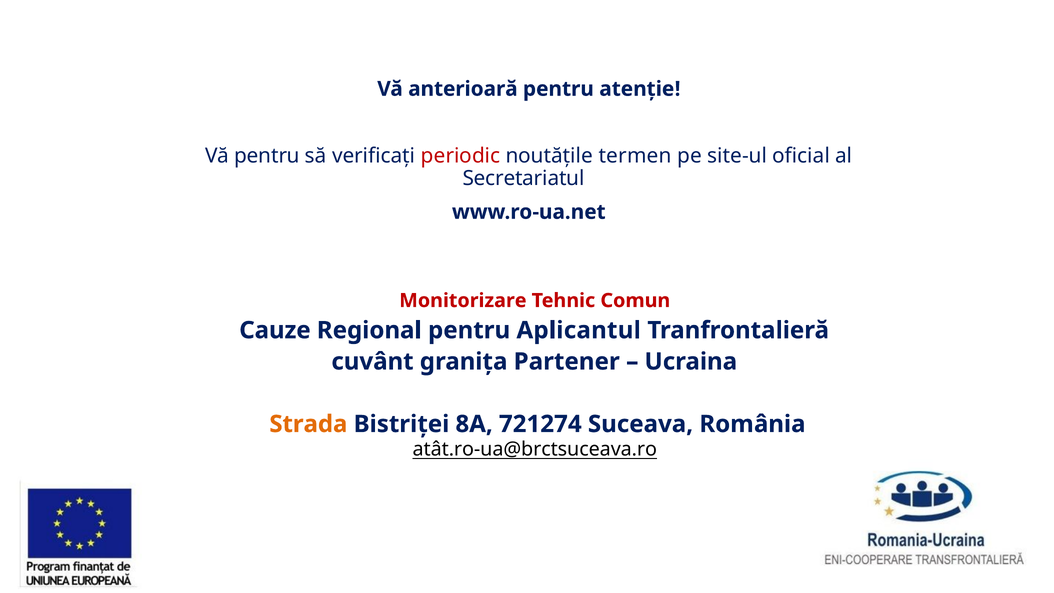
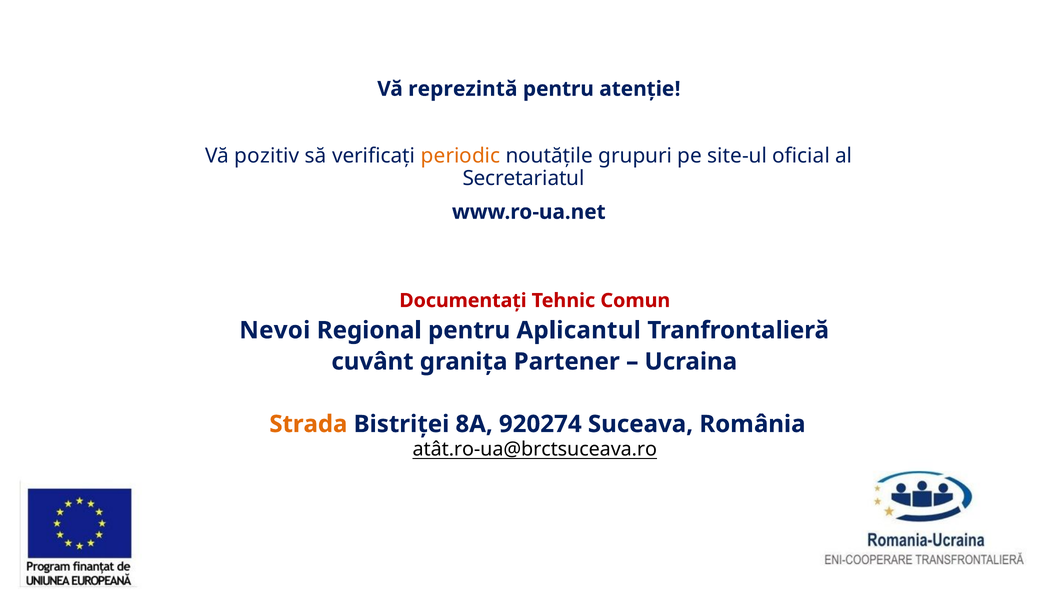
anterioară: anterioară -> reprezintă (463, 89)
Vă pentru: pentru -> pozitiv (267, 156)
periodic colour: red -> orange (461, 156)
termen: termen -> grupuri (635, 156)
Monitorizare: Monitorizare -> Documentați (463, 301)
Cauze: Cauze -> Nevoi (275, 330)
721274: 721274 -> 920274 (540, 424)
